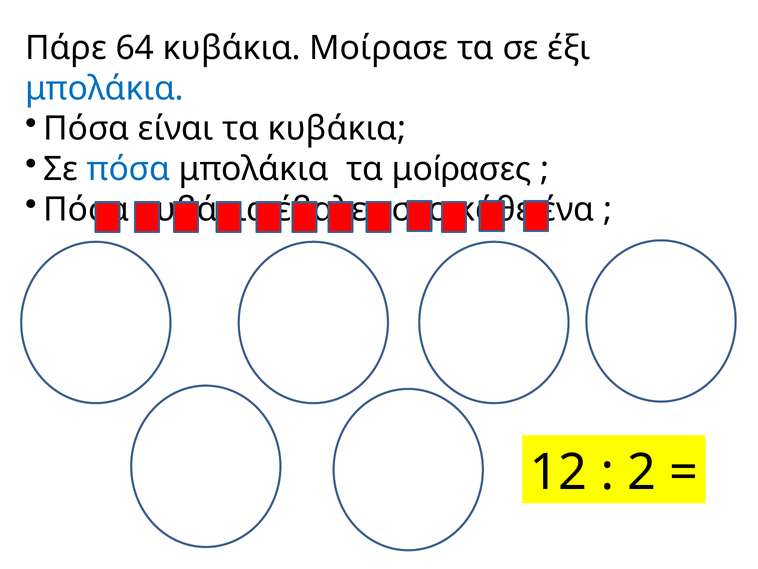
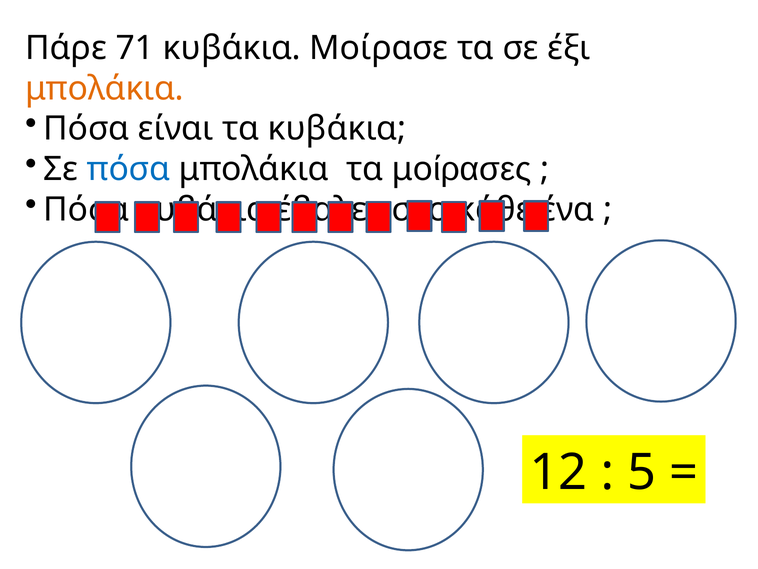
64: 64 -> 71 (135, 48)
μπολάκια colour: blue -> orange (105, 88)
2: 2 -> 5 (642, 472)
